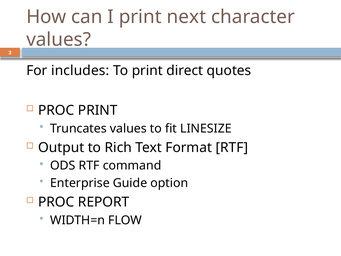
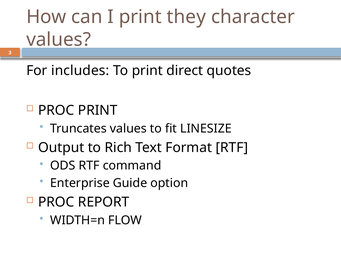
next: next -> they (186, 17)
